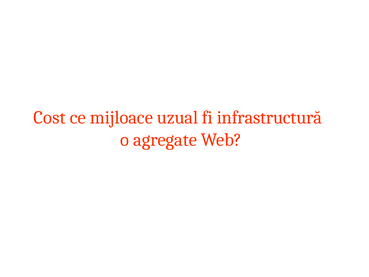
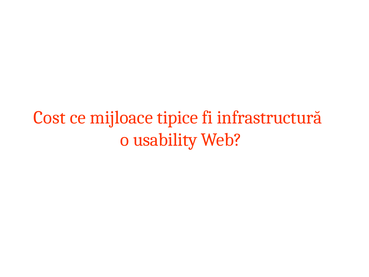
uzual: uzual -> tipice (177, 117)
agregate: agregate -> usability (165, 140)
